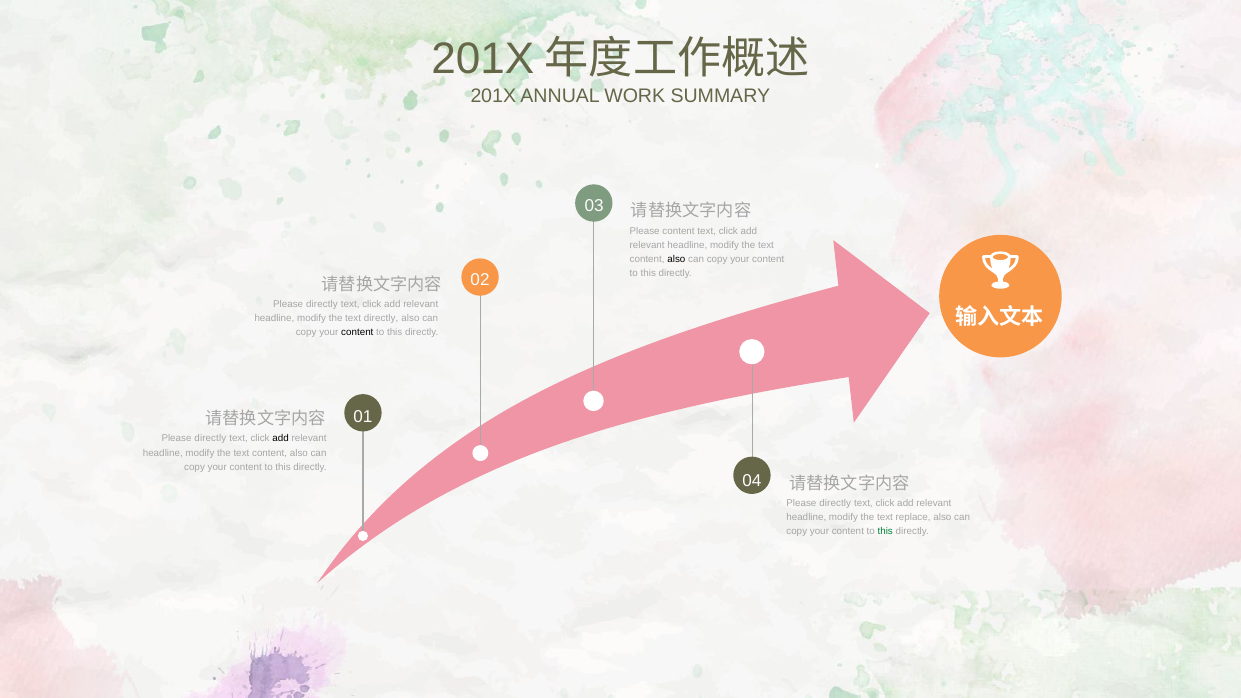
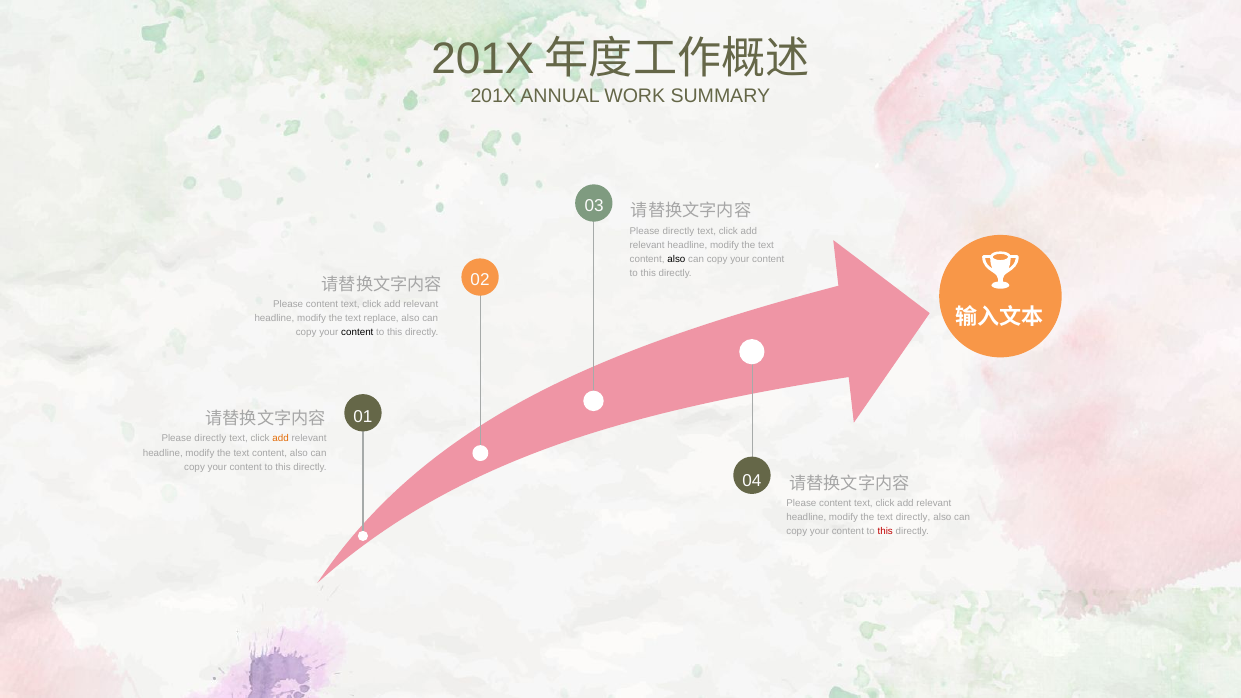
content: content -> directly (679, 231)
directly: directly -> content (322, 304)
text directly: directly -> replace (381, 318)
add colour: black -> orange (281, 439)
directly: directly -> content (835, 503)
text replace: replace -> directly (913, 517)
this colour: green -> red (885, 531)
